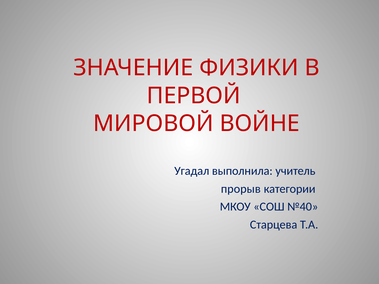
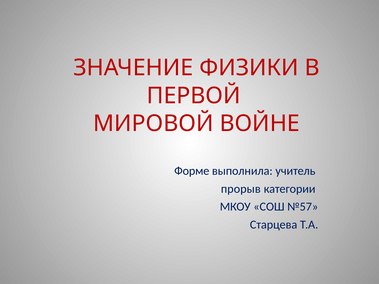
Угадал: Угадал -> Форме (192, 171)
№40: №40 -> №57 (303, 207)
